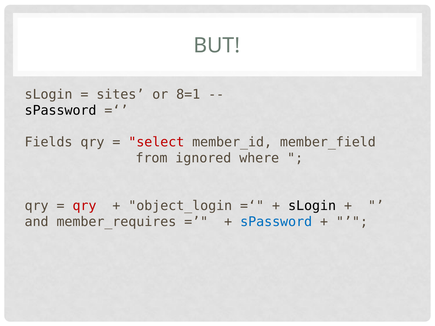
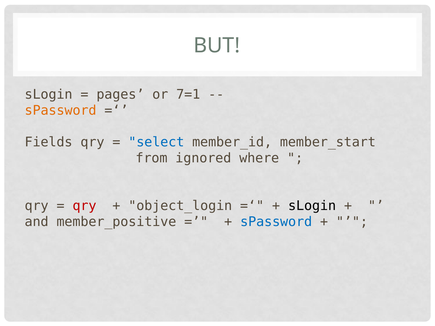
sites: sites -> pages (120, 94)
8=1: 8=1 -> 7=1 (188, 94)
sPassword colour: black -> orange (61, 110)
select colour: red -> blue (156, 142)
member_field: member_field -> member_start (328, 142)
member_requires: member_requires -> member_positive (116, 222)
